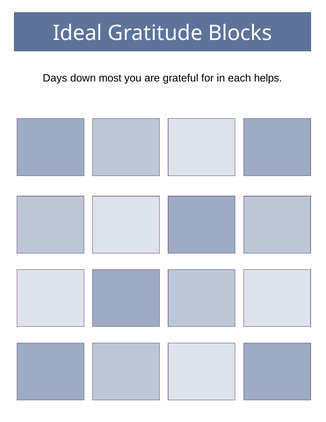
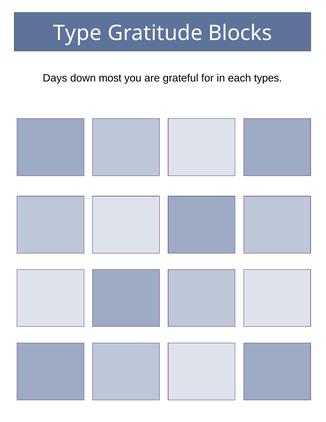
Ideal: Ideal -> Type (77, 33)
helps: helps -> types (268, 78)
